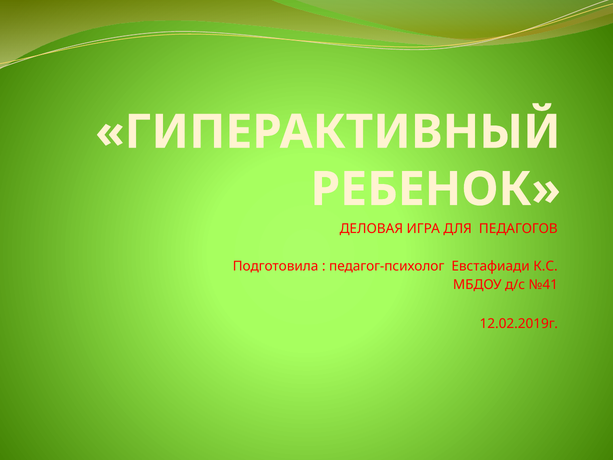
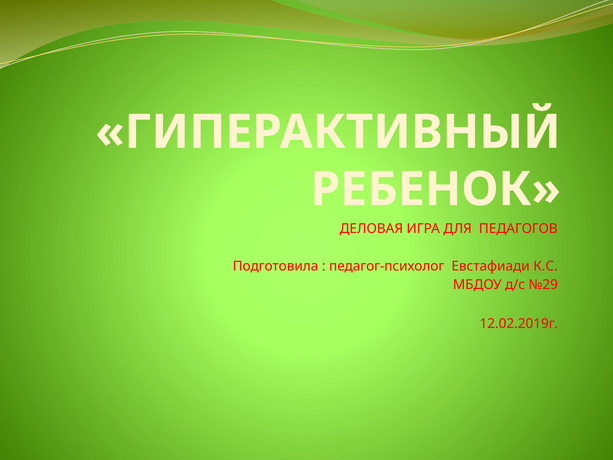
№41: №41 -> №29 (543, 285)
